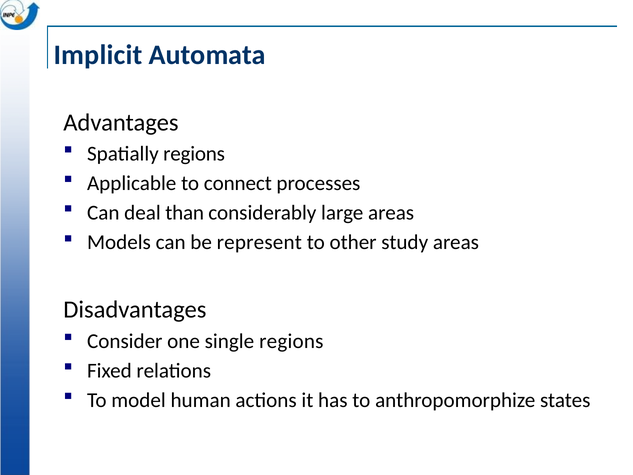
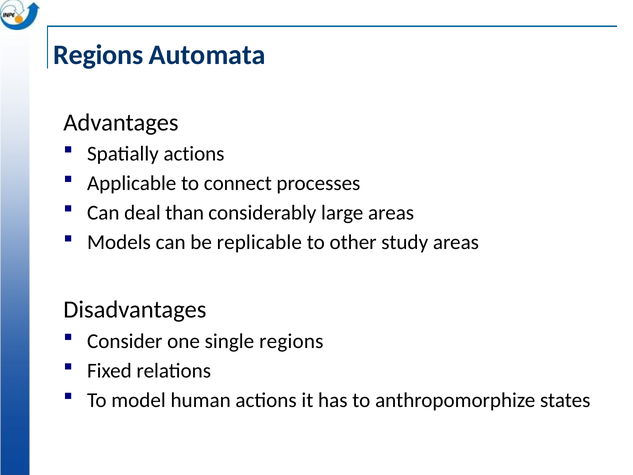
Implicit: Implicit -> Regions (98, 55)
Spatially regions: regions -> actions (194, 154)
represent: represent -> replicable (259, 242)
